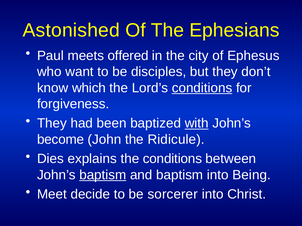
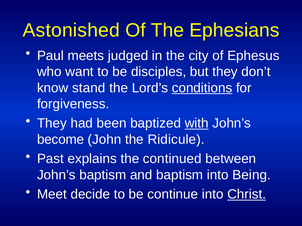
offered: offered -> judged (128, 56)
which: which -> stand (89, 88)
Dies: Dies -> Past (50, 159)
the conditions: conditions -> continued (172, 159)
baptism underline: present -> none (103, 175)
sorcerer: sorcerer -> continue (173, 195)
Christ underline: none -> present (247, 195)
